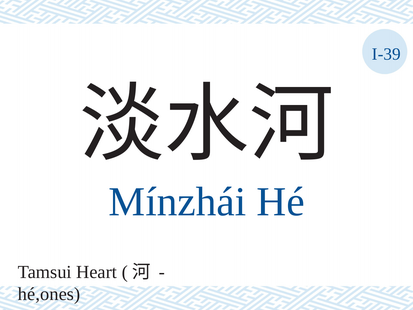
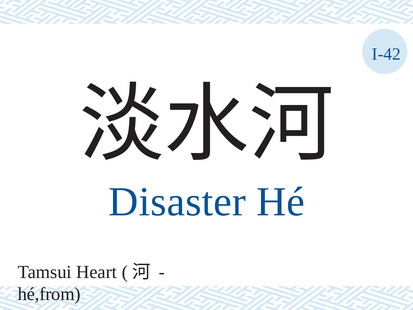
I-39: I-39 -> I-42 (386, 54)
Mínzhái: Mínzhái -> Disaster (177, 202)
hé,ones: hé,ones -> hé,from (49, 294)
